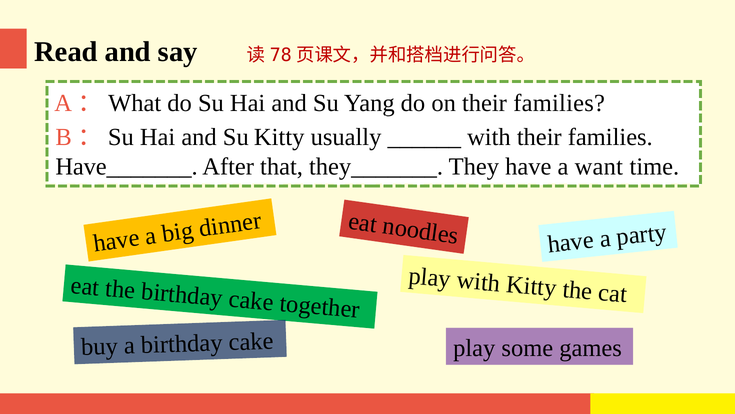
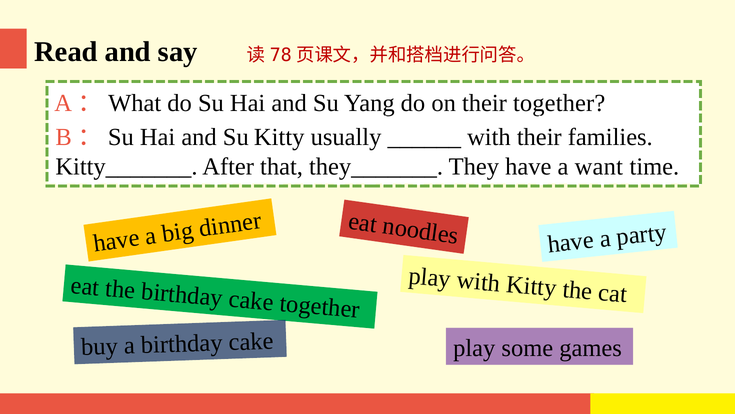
on their families: families -> together (559, 103)
Have_______: Have_______ -> Kitty_______ (126, 166)
